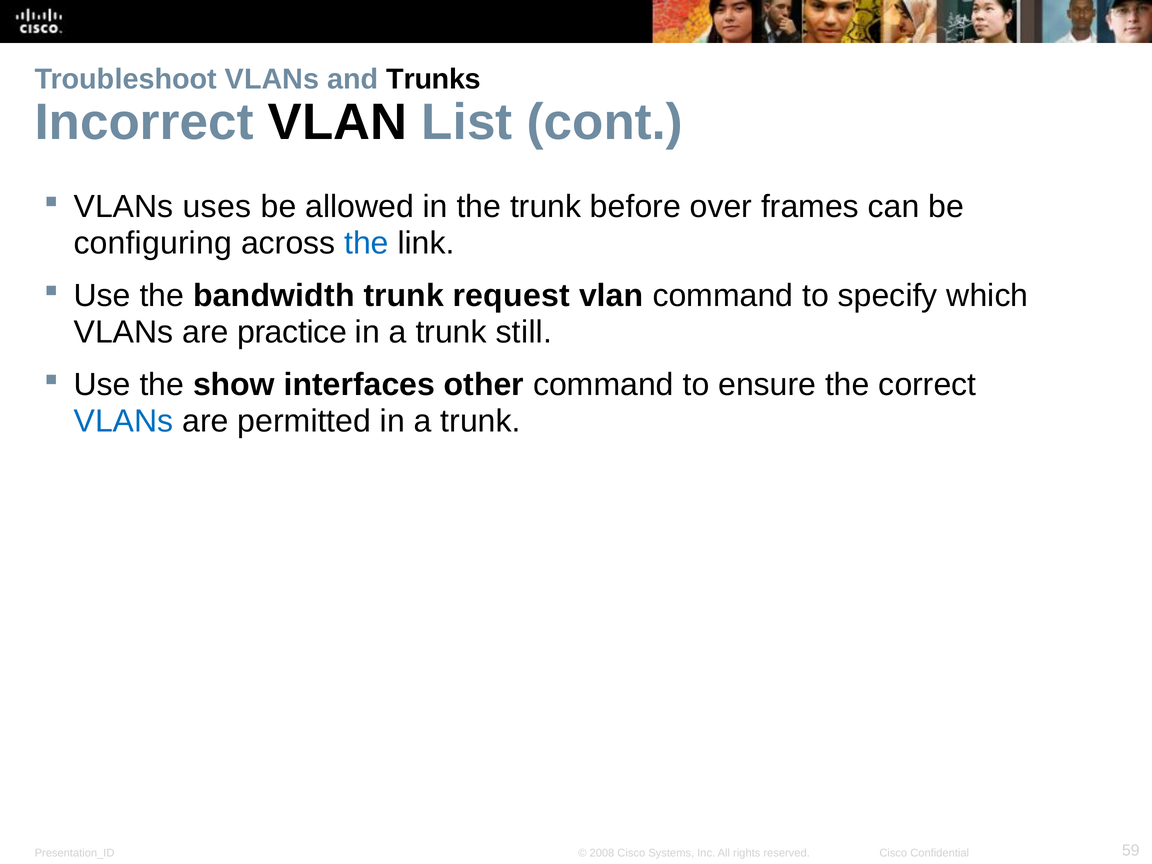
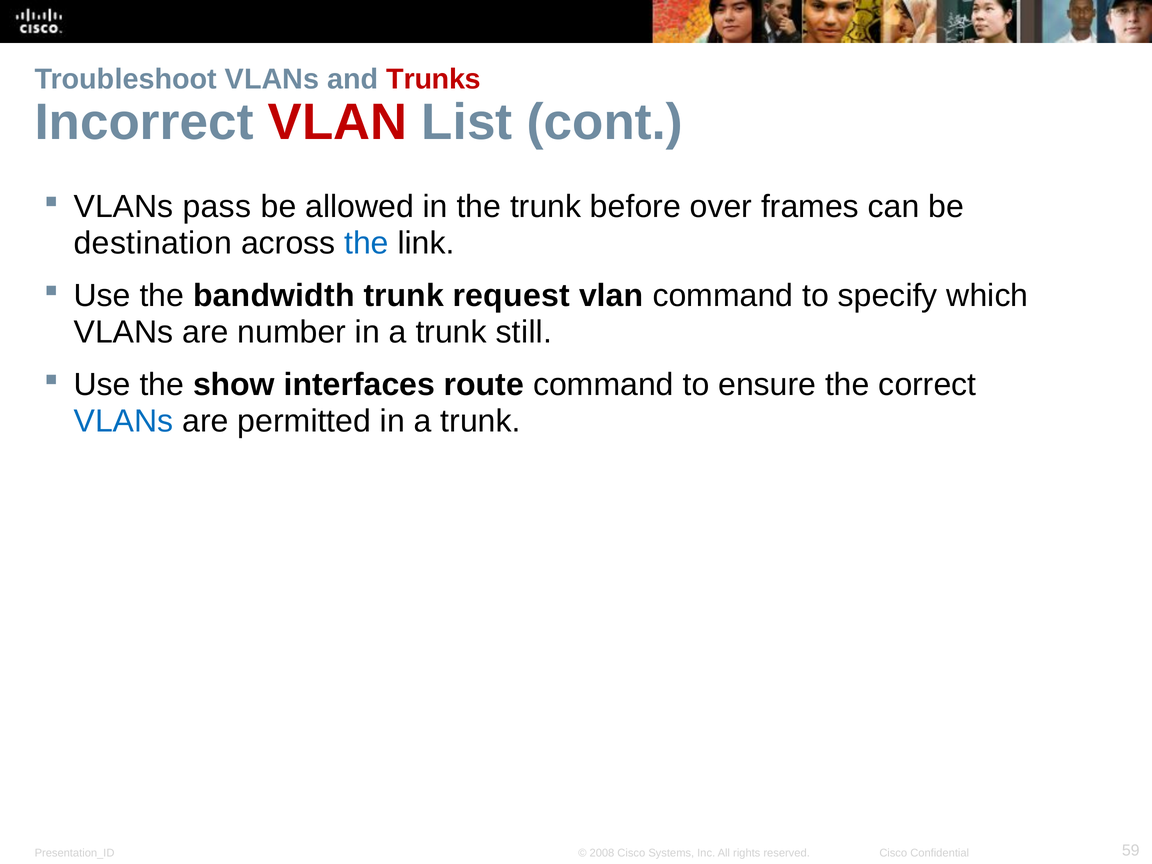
Trunks colour: black -> red (434, 79)
VLAN colour: black -> red (338, 122)
uses: uses -> pass (217, 207)
configuring: configuring -> destination (153, 243)
practice: practice -> number (292, 332)
other: other -> route (484, 385)
